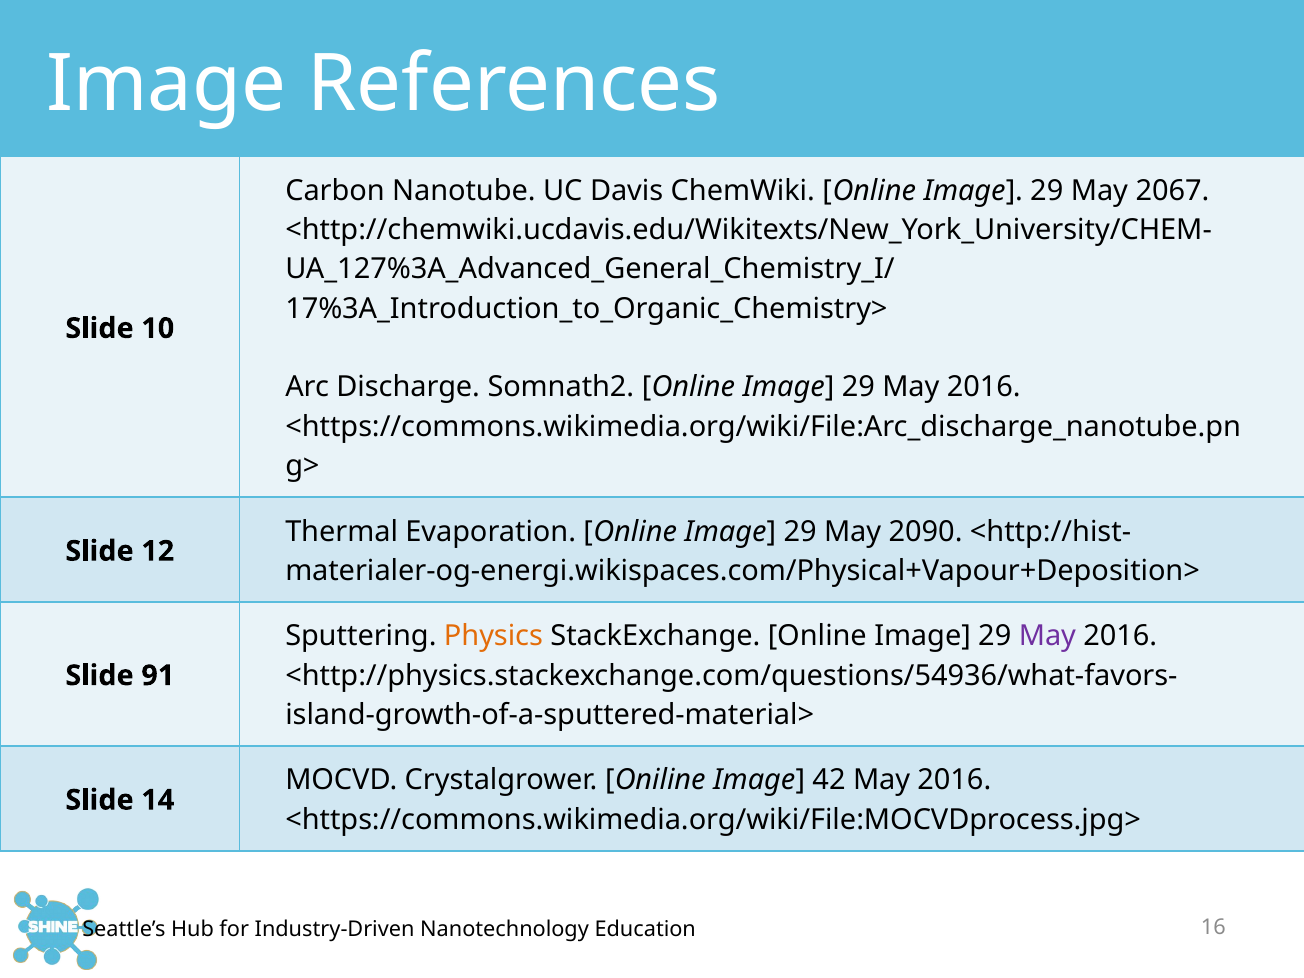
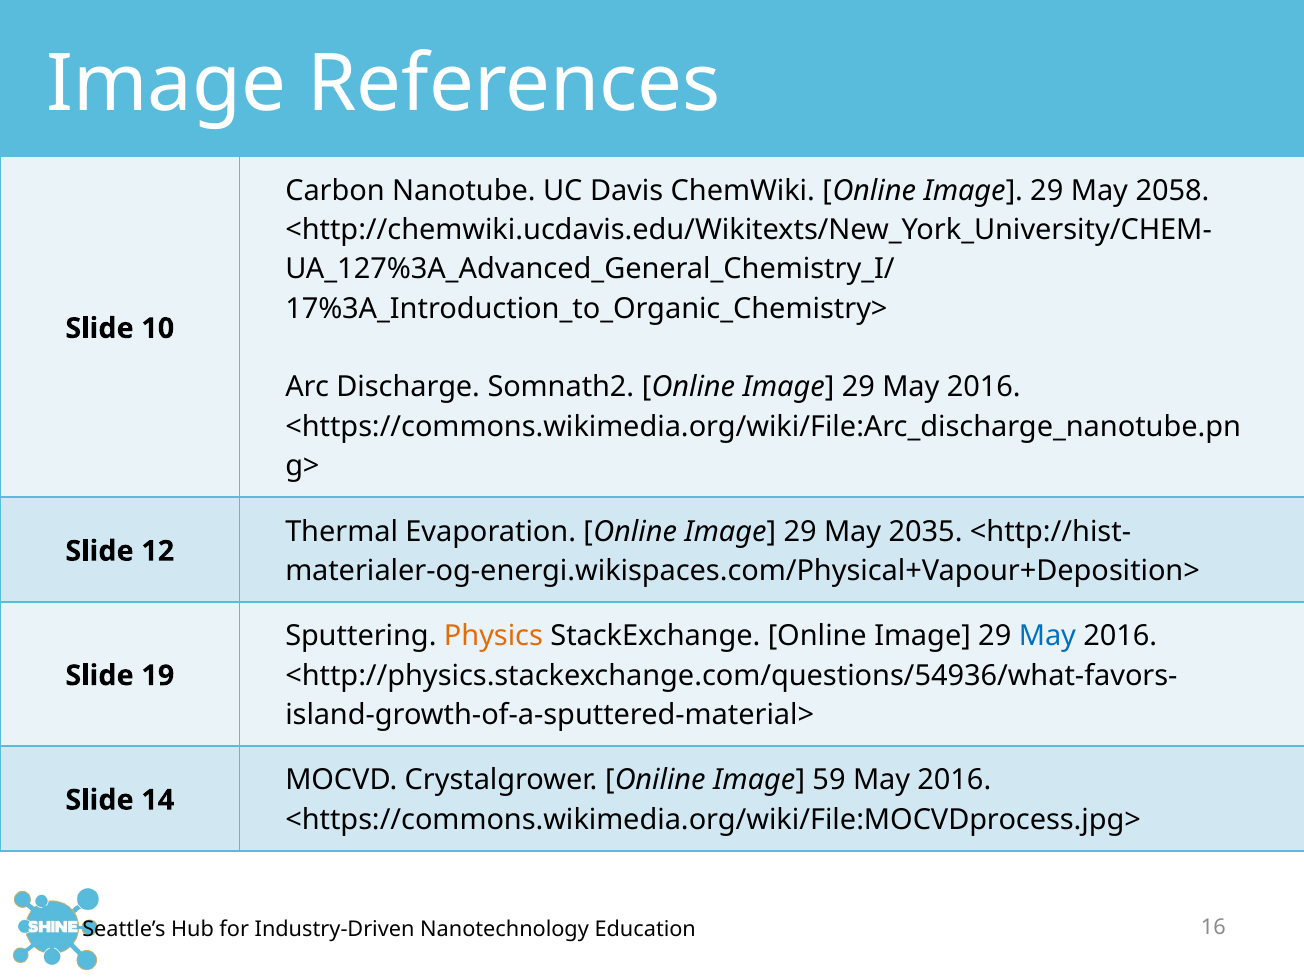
2067: 2067 -> 2058 (1172, 191)
2090: 2090 -> 2035 (926, 532)
May colour: purple -> blue (1047, 636)
91: 91 -> 19 (158, 676)
42: 42 -> 59 (829, 780)
